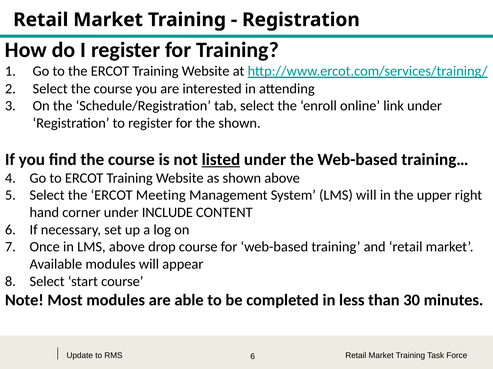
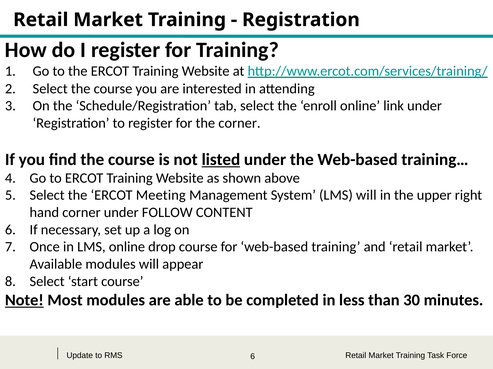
the shown: shown -> corner (239, 123)
INCLUDE: INCLUDE -> FOLLOW (167, 213)
LMS above: above -> online (127, 247)
Note underline: none -> present (24, 301)
